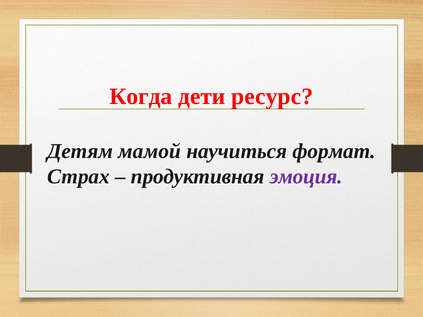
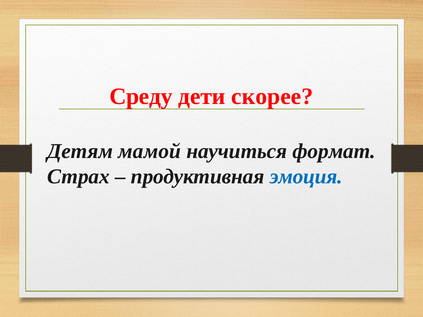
Когда: Когда -> Среду (141, 97)
ресурс: ресурс -> скорее (272, 97)
эмоция colour: purple -> blue (306, 177)
